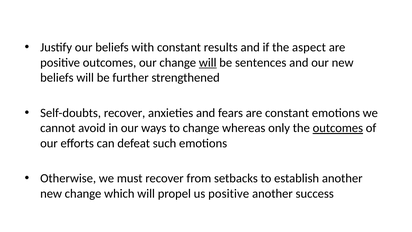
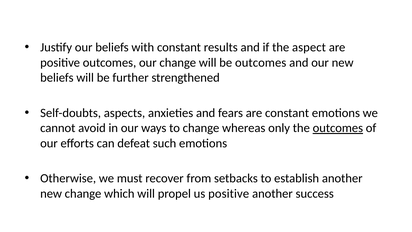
will underline: present -> none (208, 62)
be sentences: sentences -> outcomes (261, 62)
Self-doubts recover: recover -> aspects (125, 113)
